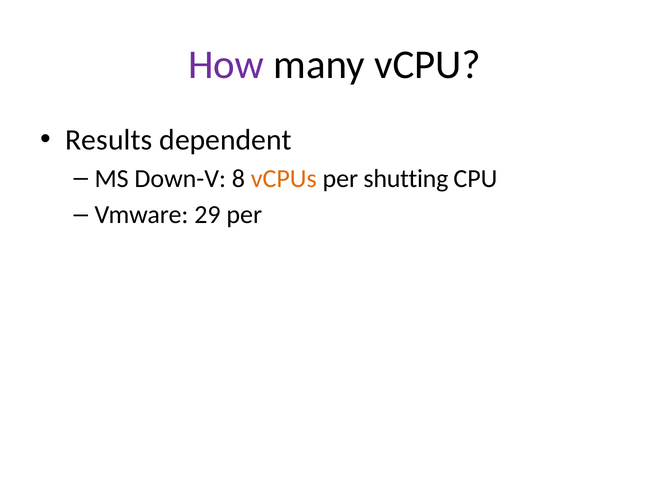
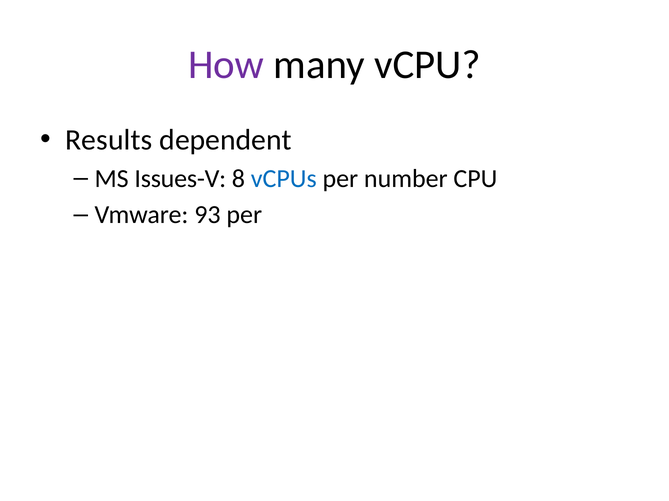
Down-V: Down-V -> Issues-V (180, 179)
vCPUs colour: orange -> blue (284, 179)
shutting: shutting -> number (406, 179)
29: 29 -> 93 (207, 215)
